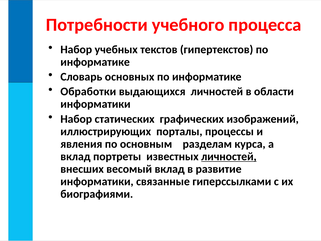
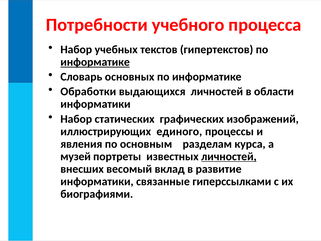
информатике underline: none -> present (95, 62)
порталы: порталы -> единого (179, 131)
вклад: вклад -> музей (76, 156)
